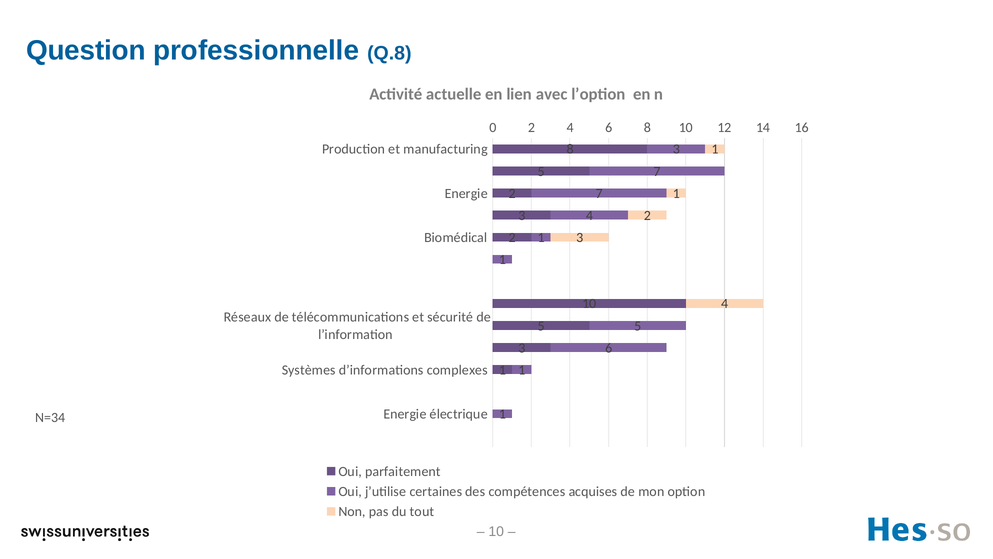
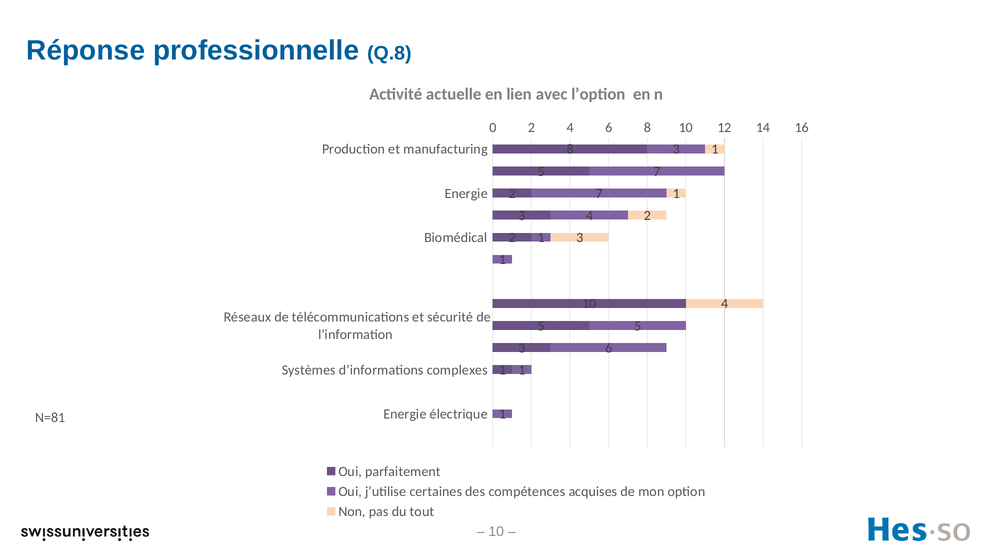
Question: Question -> Réponse (86, 50)
N=34: N=34 -> N=81 (50, 417)
